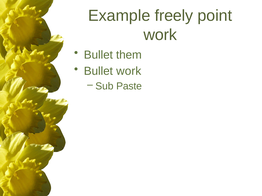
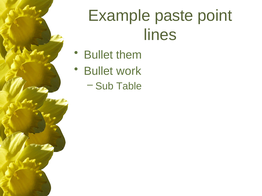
freely: freely -> paste (174, 16)
work: work -> lines (160, 35)
Paste: Paste -> Table (129, 86)
